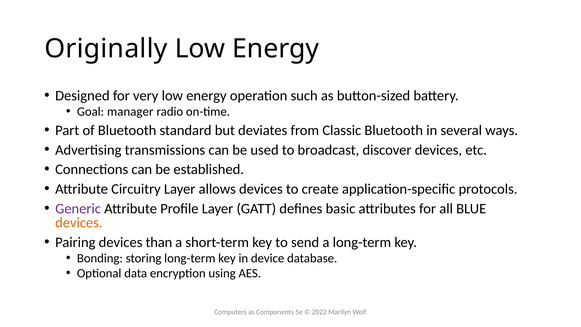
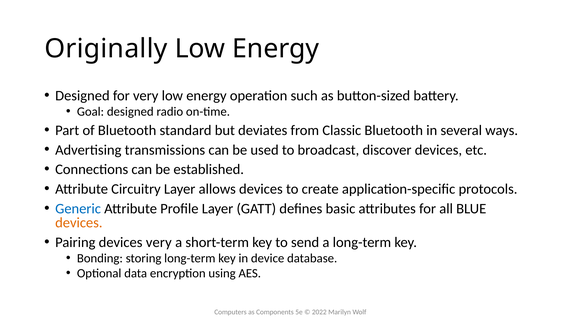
Goal manager: manager -> designed (130, 112)
Generic colour: purple -> blue (78, 209)
devices than: than -> very (159, 242)
